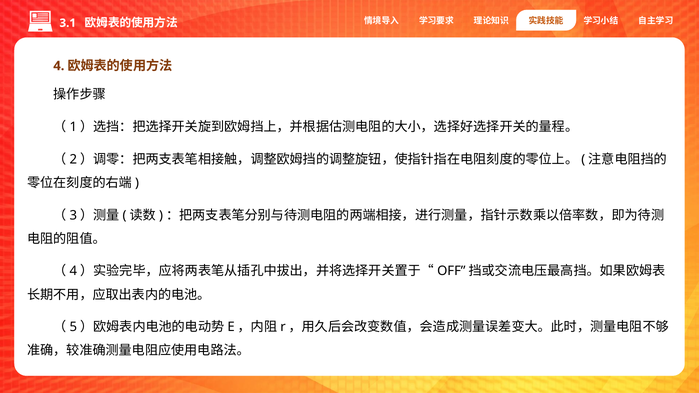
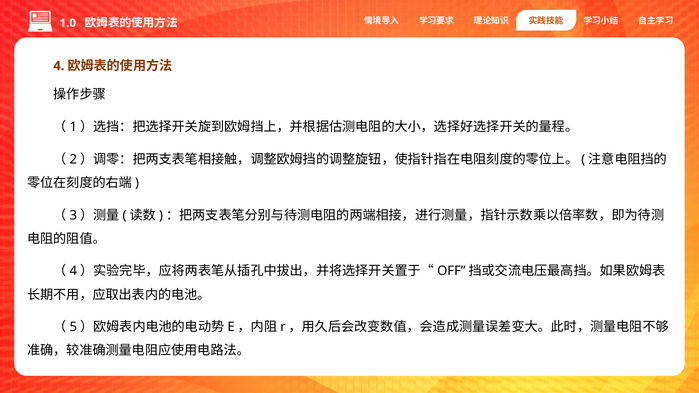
3.1: 3.1 -> 1.0 (68, 23)
